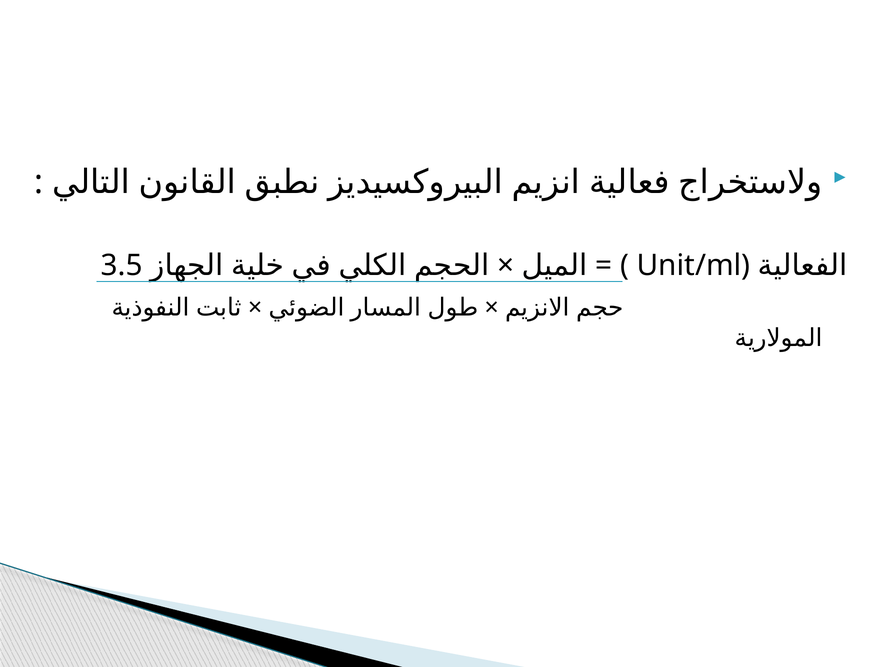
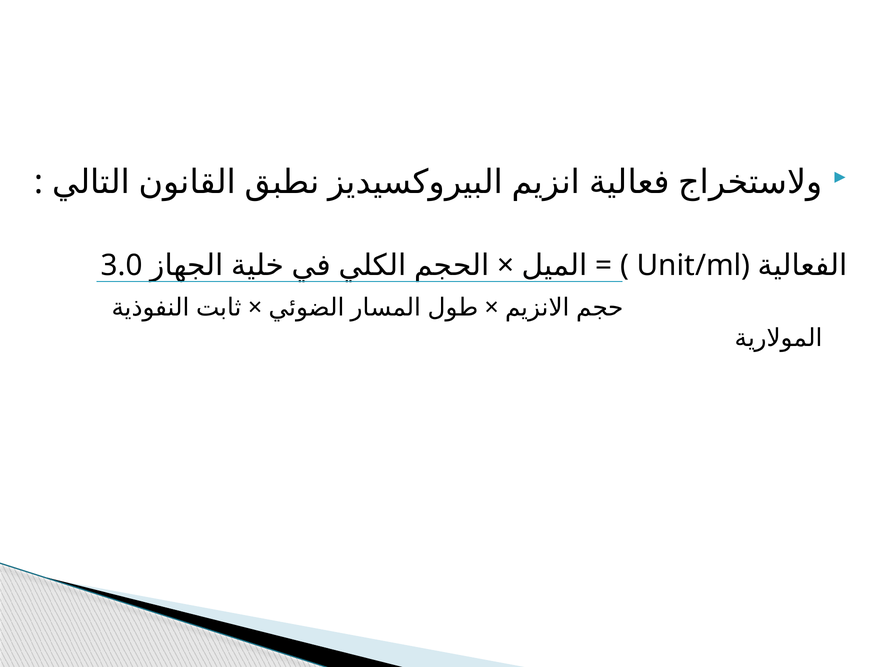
3.5: 3.5 -> 3.0 (122, 265)
